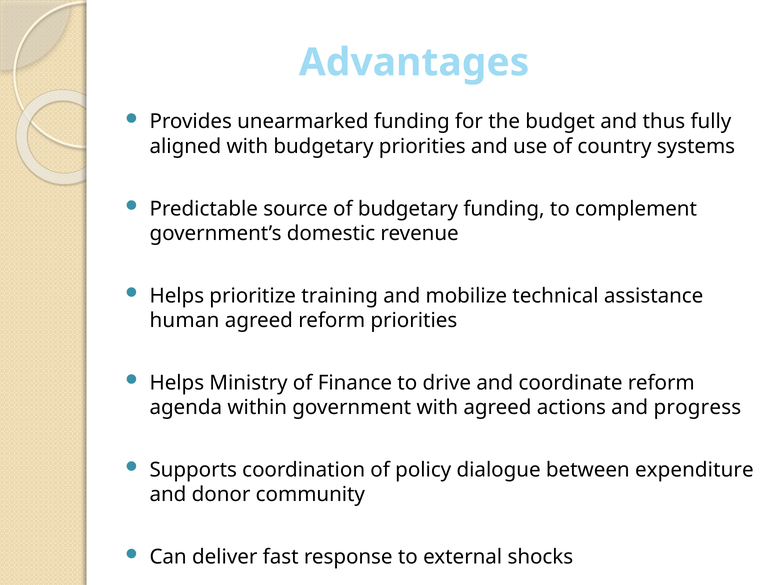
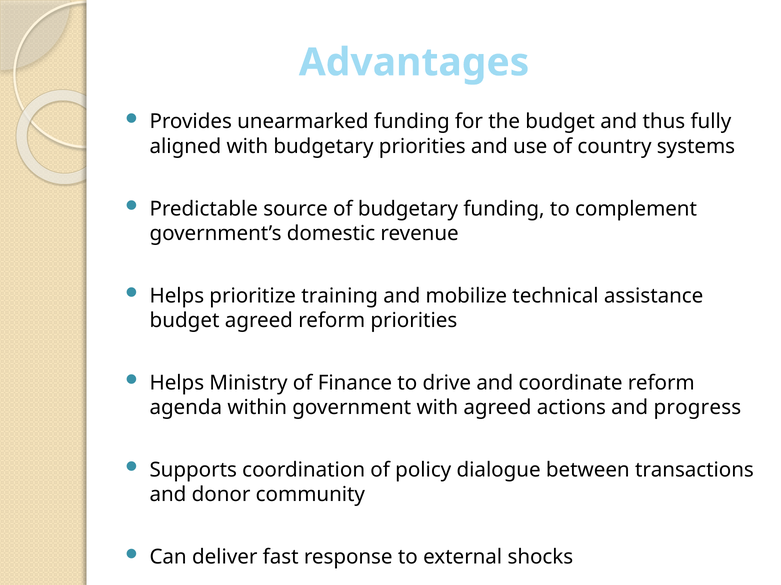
human: human -> budget (185, 321)
expenditure: expenditure -> transactions (694, 471)
